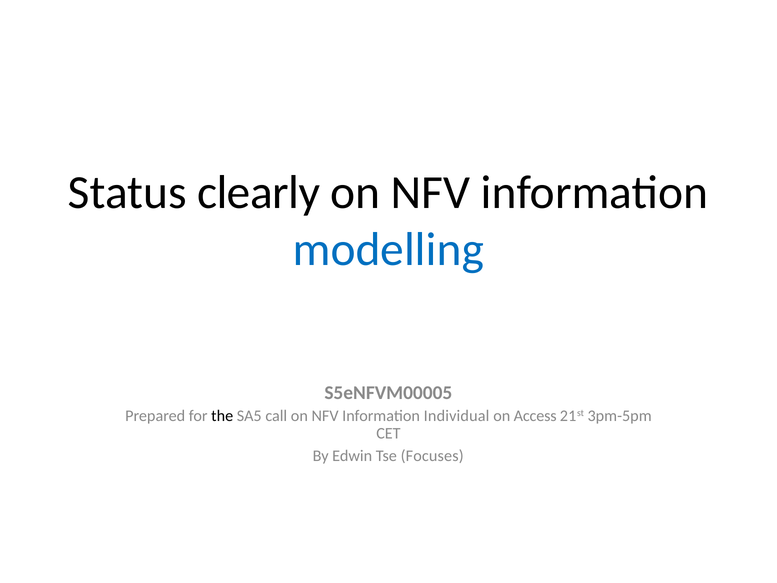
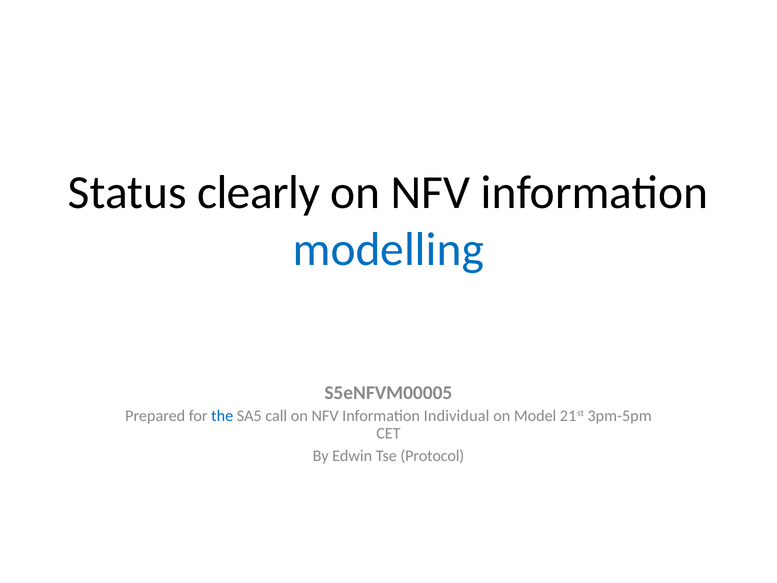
the colour: black -> blue (222, 416)
Access: Access -> Model (535, 416)
Focuses: Focuses -> Protocol (432, 456)
